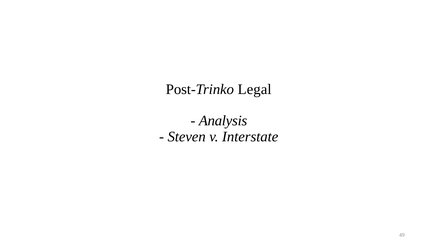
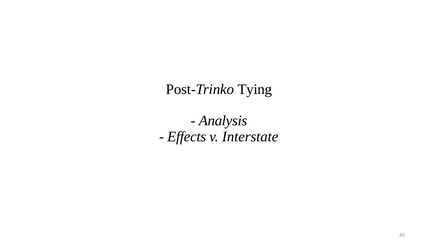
Legal: Legal -> Tying (255, 89)
Steven: Steven -> Effects (187, 137)
